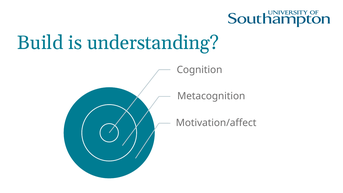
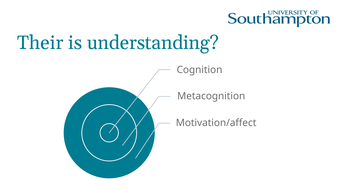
Build: Build -> Their (40, 43)
